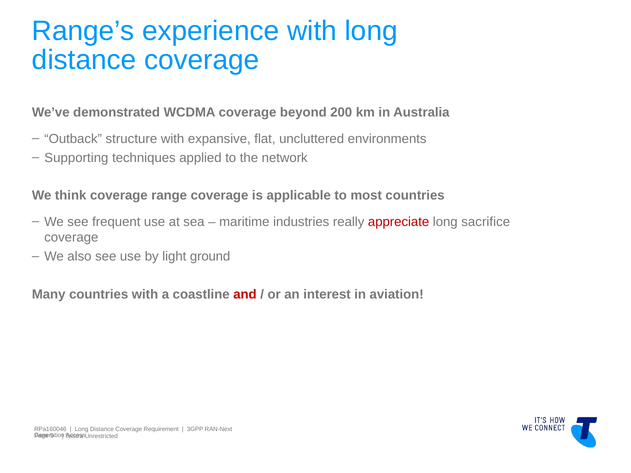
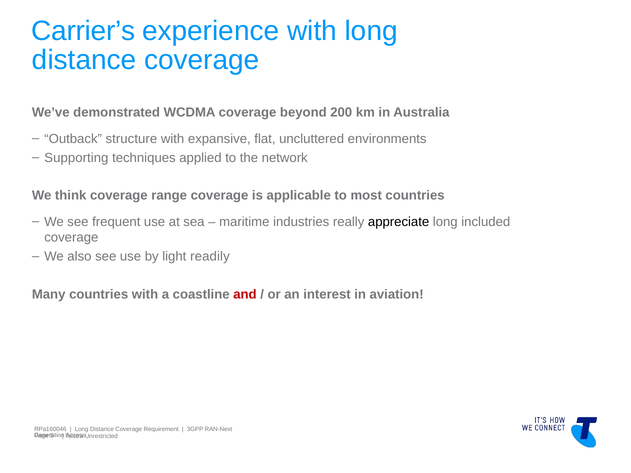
Range’s: Range’s -> Carrier’s (83, 31)
appreciate colour: red -> black (399, 222)
sacrifice: sacrifice -> included (486, 222)
ground: ground -> readily (210, 257)
